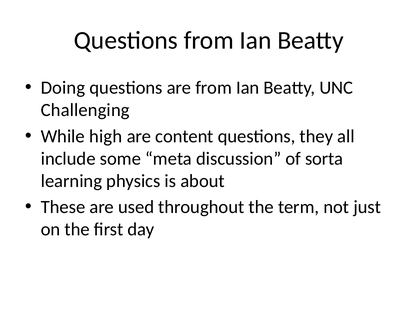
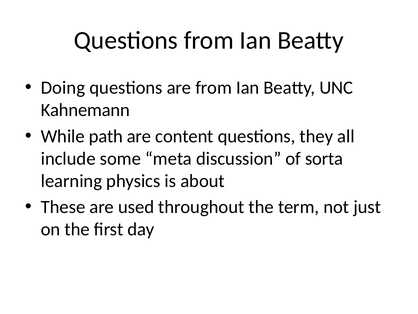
Challenging: Challenging -> Kahnemann (85, 110)
high: high -> path (106, 136)
